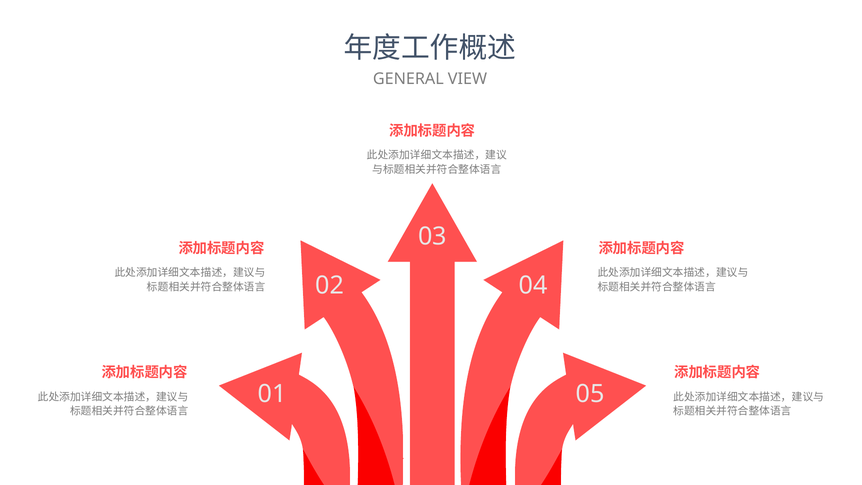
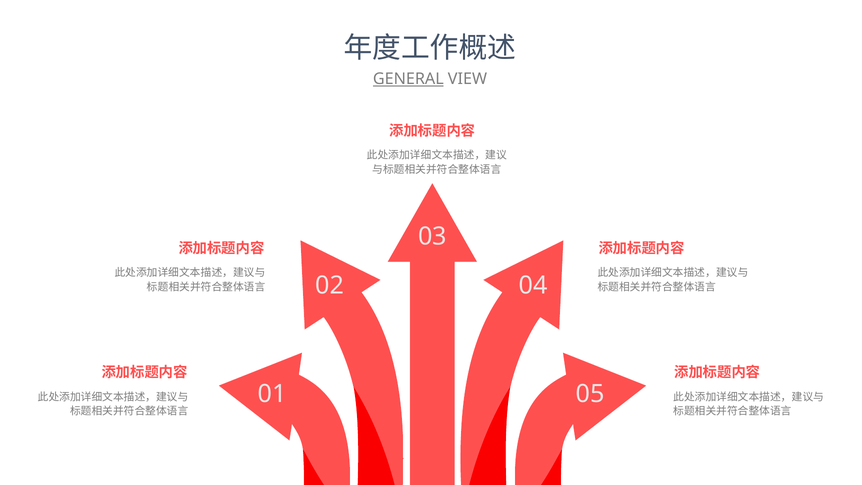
GENERAL underline: none -> present (408, 79)
